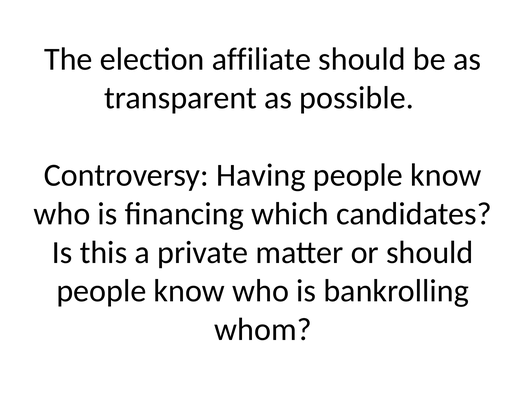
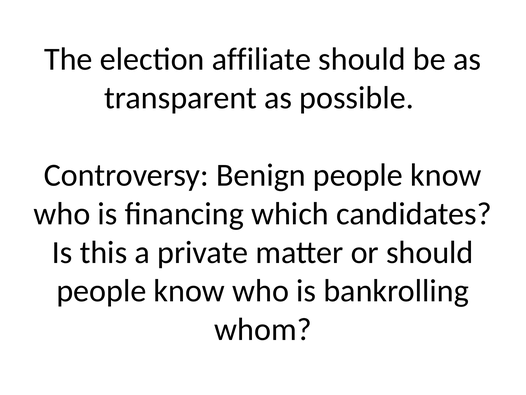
Having: Having -> Benign (261, 175)
